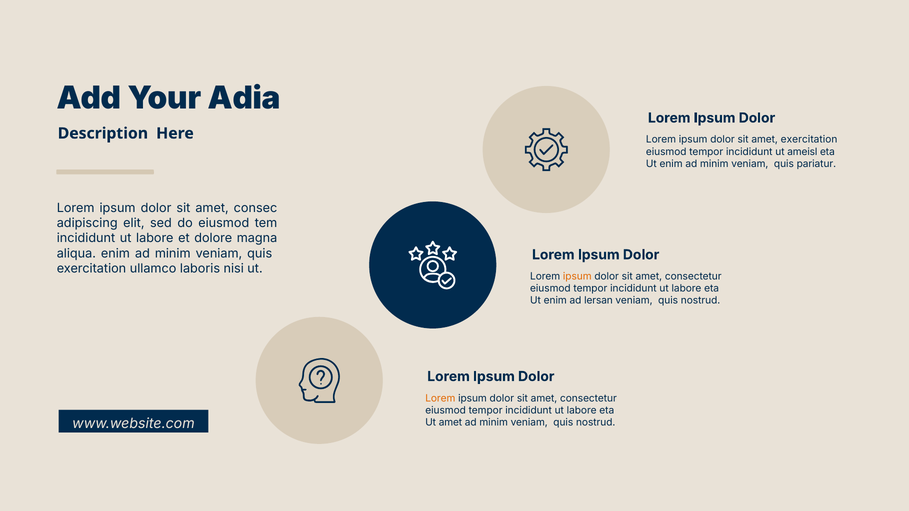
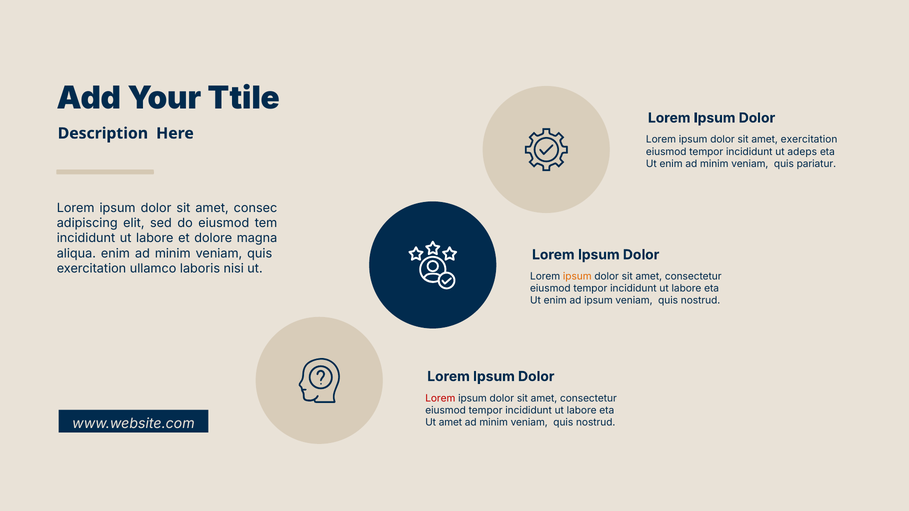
Adia: Adia -> Ttile (244, 98)
ameisl: ameisl -> adeps (802, 152)
ad lersan: lersan -> ipsum (598, 301)
Lorem colour: orange -> red (440, 398)
